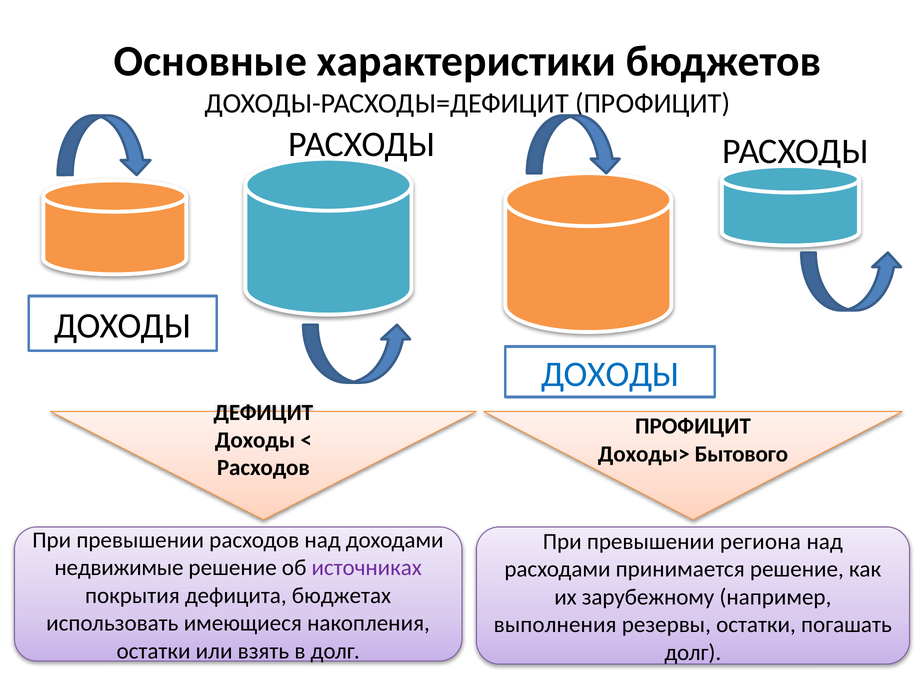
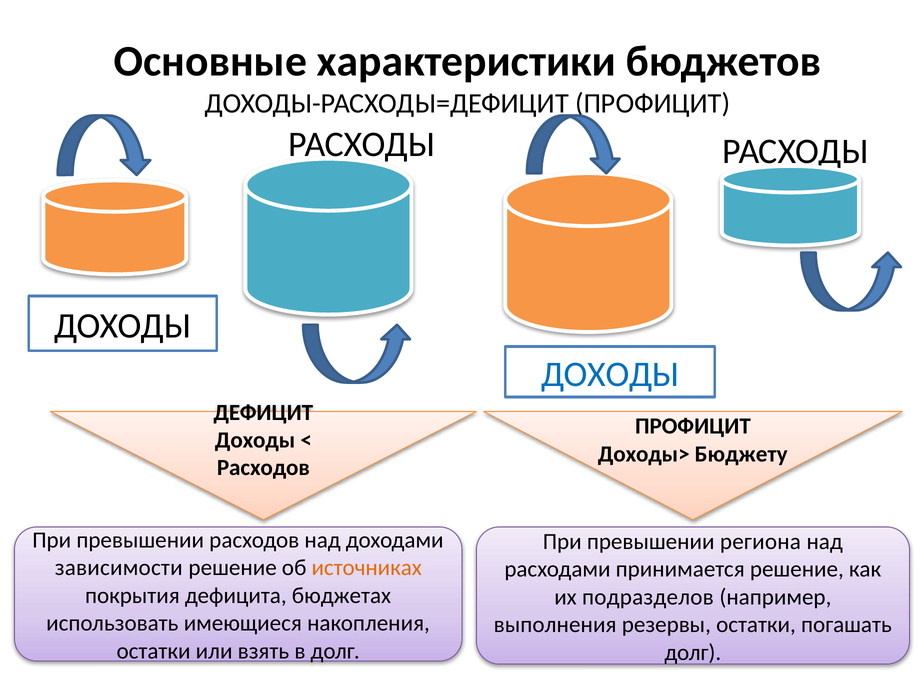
Бытового: Бытового -> Бюджету (741, 454)
недвижимые: недвижимые -> зависимости (119, 568)
источниках colour: purple -> orange (367, 568)
зарубежному: зарубежному -> подразделов (648, 597)
